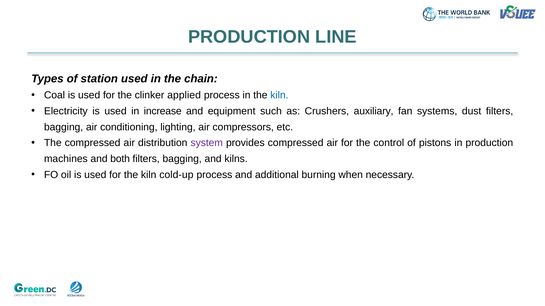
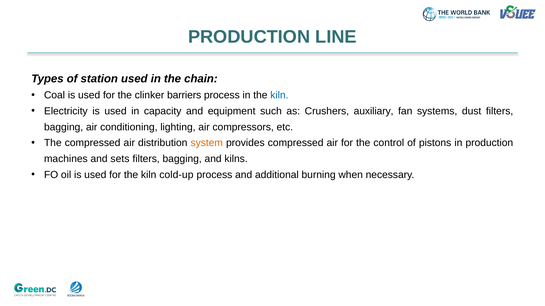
applied: applied -> barriers (184, 95)
increase: increase -> capacity (163, 111)
system colour: purple -> orange (207, 143)
both: both -> sets (120, 159)
